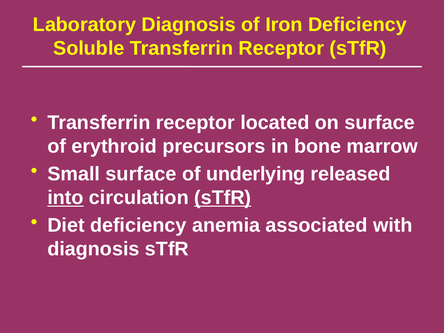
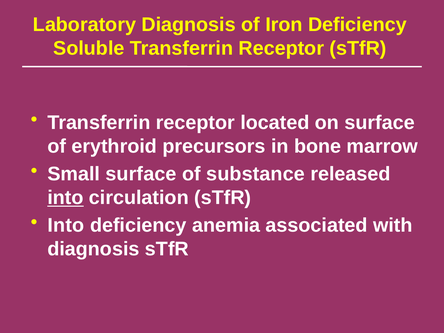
underlying: underlying -> substance (256, 174)
sTfR underline: present -> none (223, 198)
Diet: Diet -> Into (66, 225)
